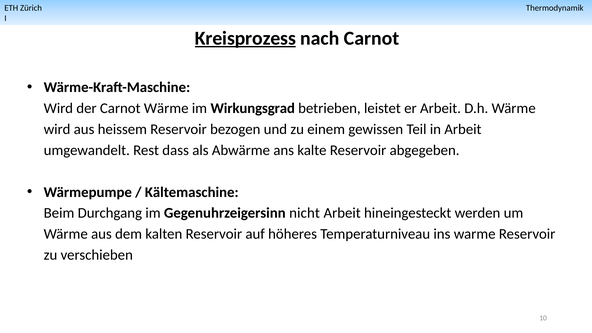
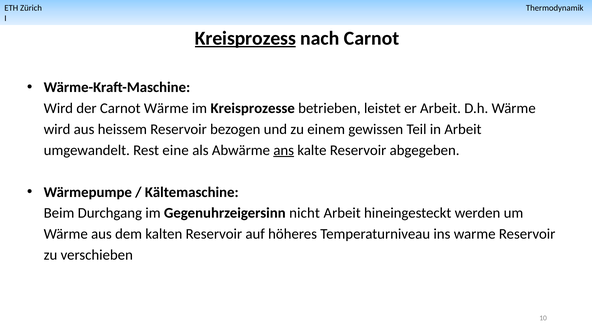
Wirkungsgrad: Wirkungsgrad -> Kreisprozesse (253, 108)
dass: dass -> eine (176, 150)
ans underline: none -> present (284, 150)
